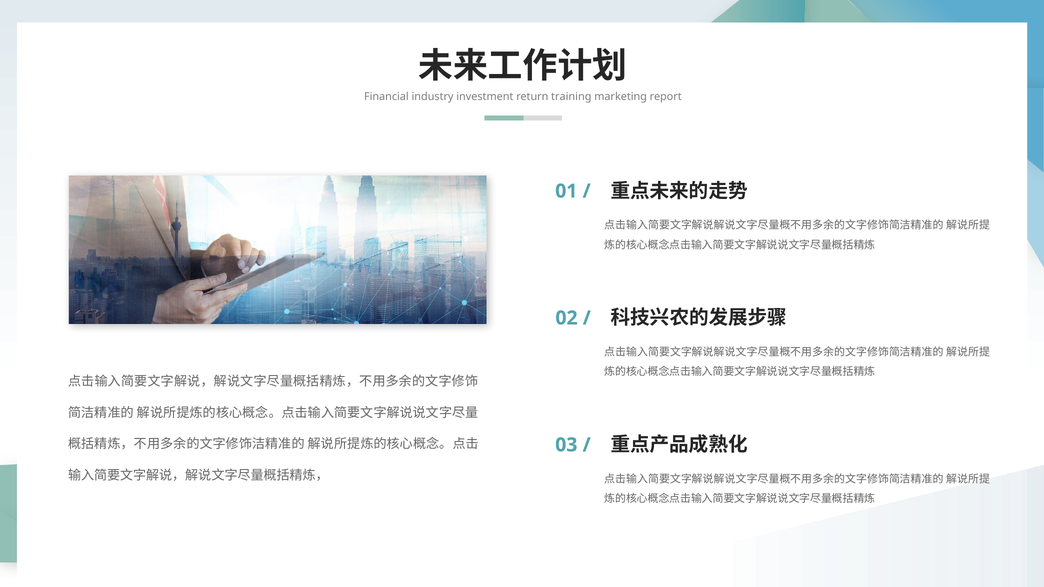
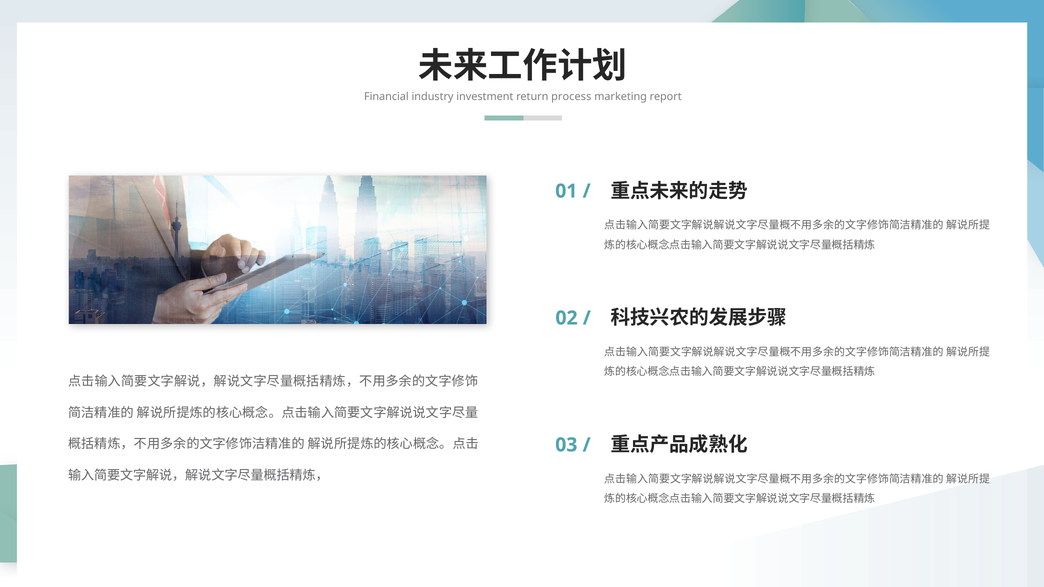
training: training -> process (571, 97)
